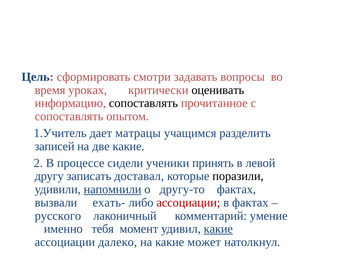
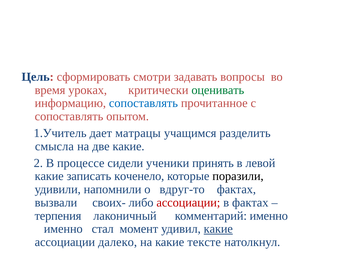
оценивать colour: black -> green (218, 90)
сопоставлять colour: black -> blue (143, 103)
записей: записей -> смысла (54, 146)
другу: другу -> какие (49, 176)
доставал: доставал -> коченело (139, 176)
напомнили underline: present -> none (113, 189)
другу-то: другу-то -> вдруг-то (182, 189)
ехать-: ехать- -> своих- (109, 203)
русского: русского -> терпения (58, 216)
комментарий умение: умение -> именно (269, 216)
тебя: тебя -> стал (103, 229)
может: может -> тексте (204, 242)
